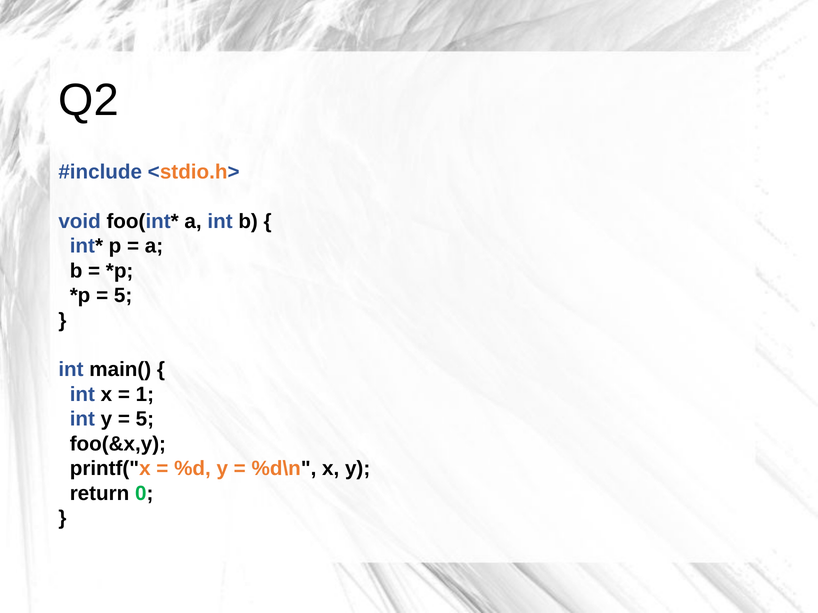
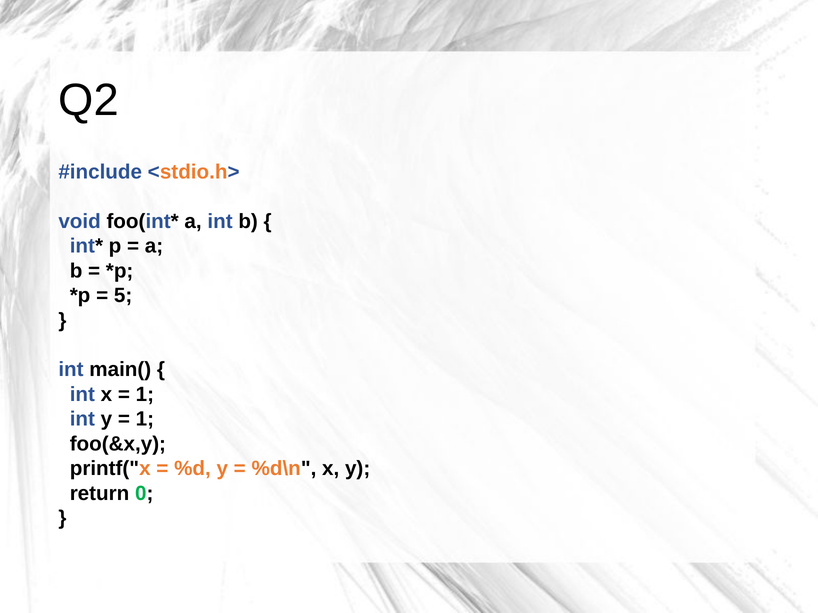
5: 5 -> 1 (145, 419)
